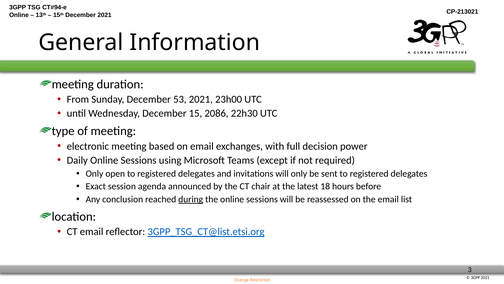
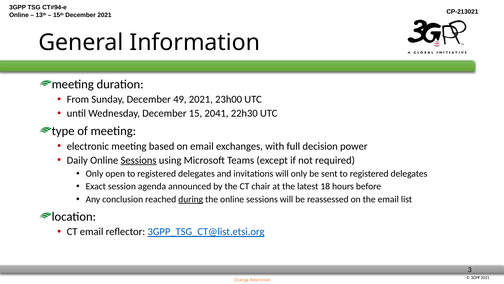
53: 53 -> 49 (180, 99)
2086: 2086 -> 2041 (217, 113)
Sessions underline: none -> present (139, 160)
